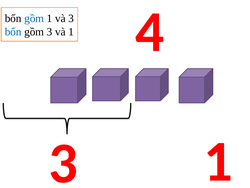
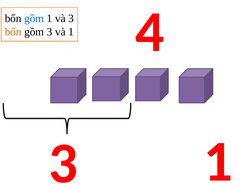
bốn colour: blue -> orange (13, 32)
